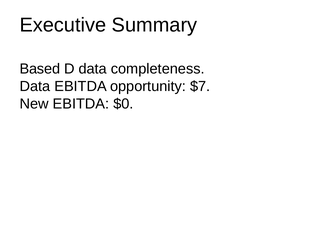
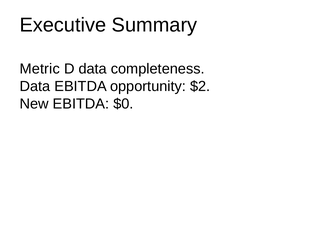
Based: Based -> Metric (40, 69)
$7: $7 -> $2 (200, 86)
